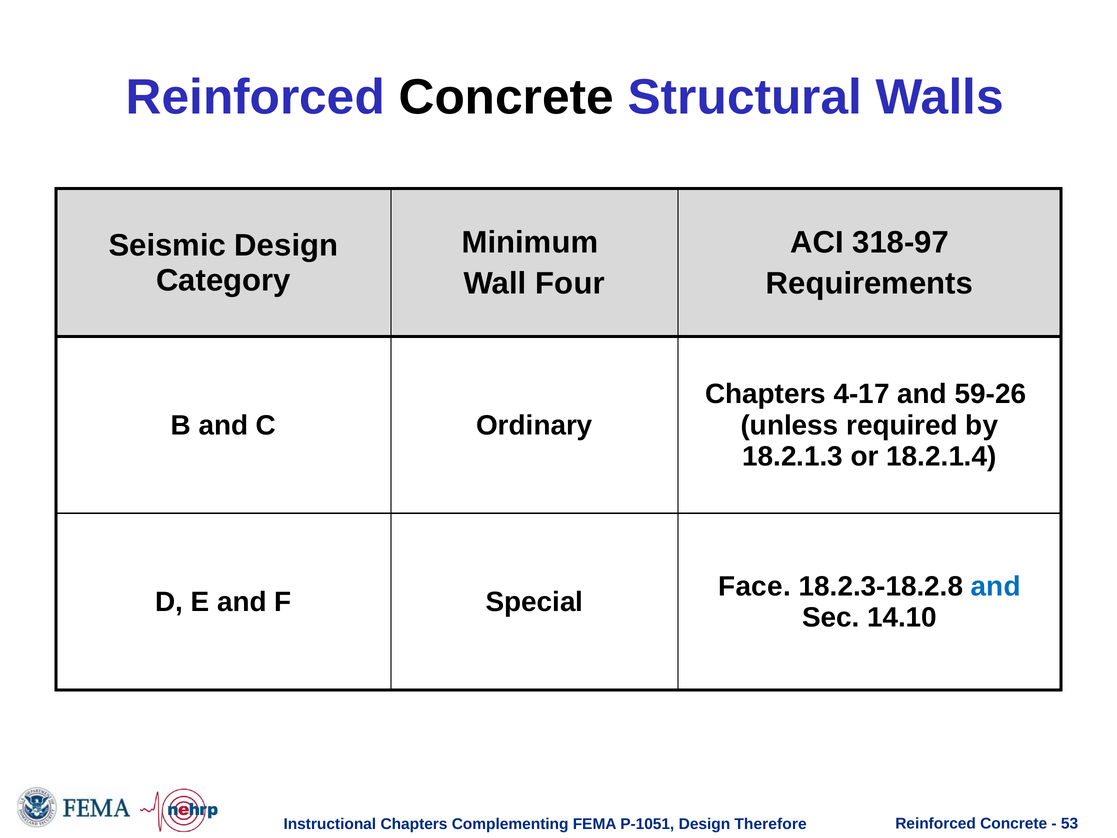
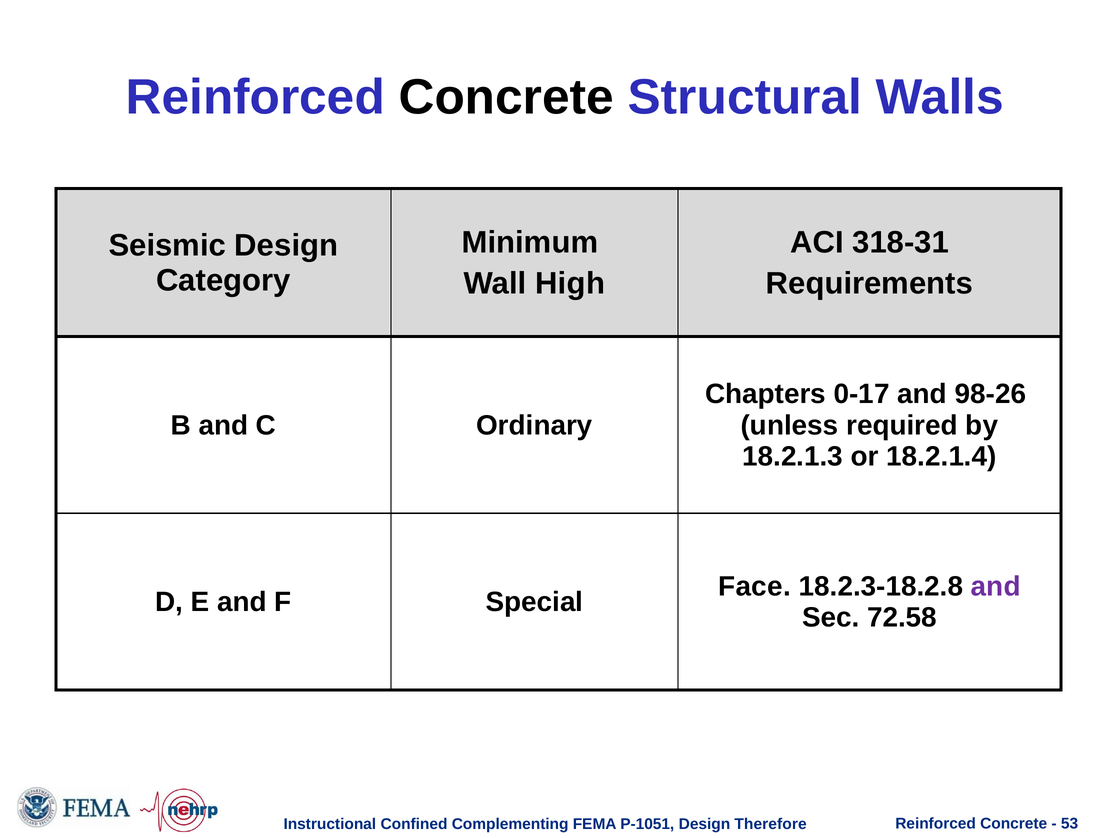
318-97: 318-97 -> 318-31 (901, 242)
Four: Four -> High (570, 283)
4-17: 4-17 -> 0-17 (862, 394)
59-26: 59-26 -> 98-26 (990, 394)
and colour: blue -> purple (996, 586)
14.10: 14.10 -> 72.58 (902, 618)
Instructional Chapters: Chapters -> Confined (414, 824)
